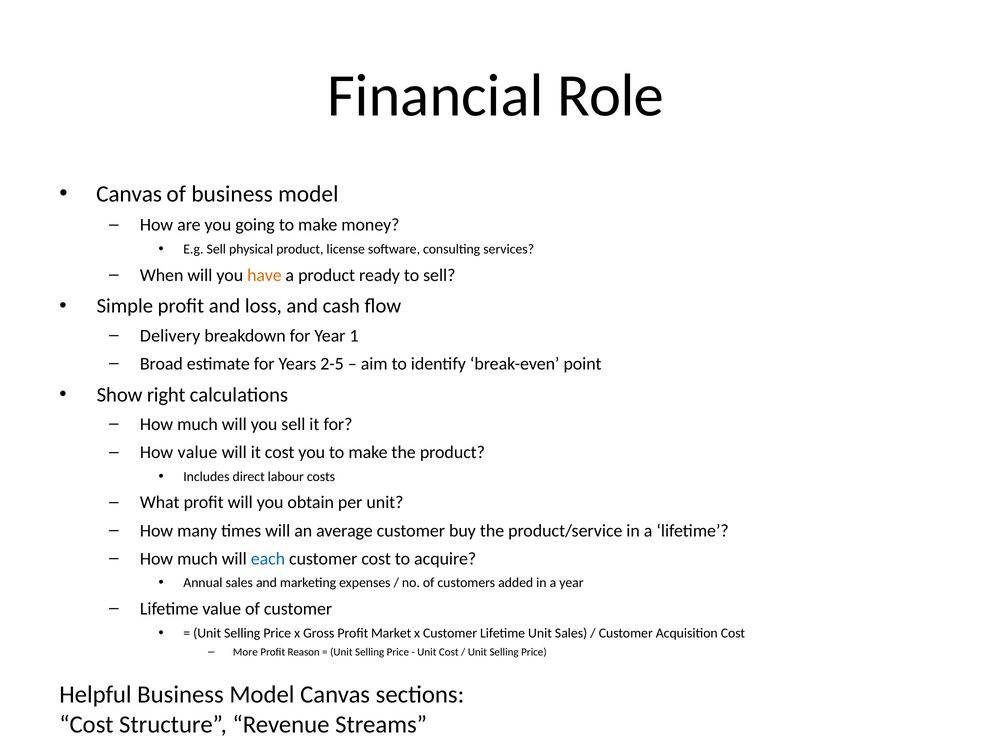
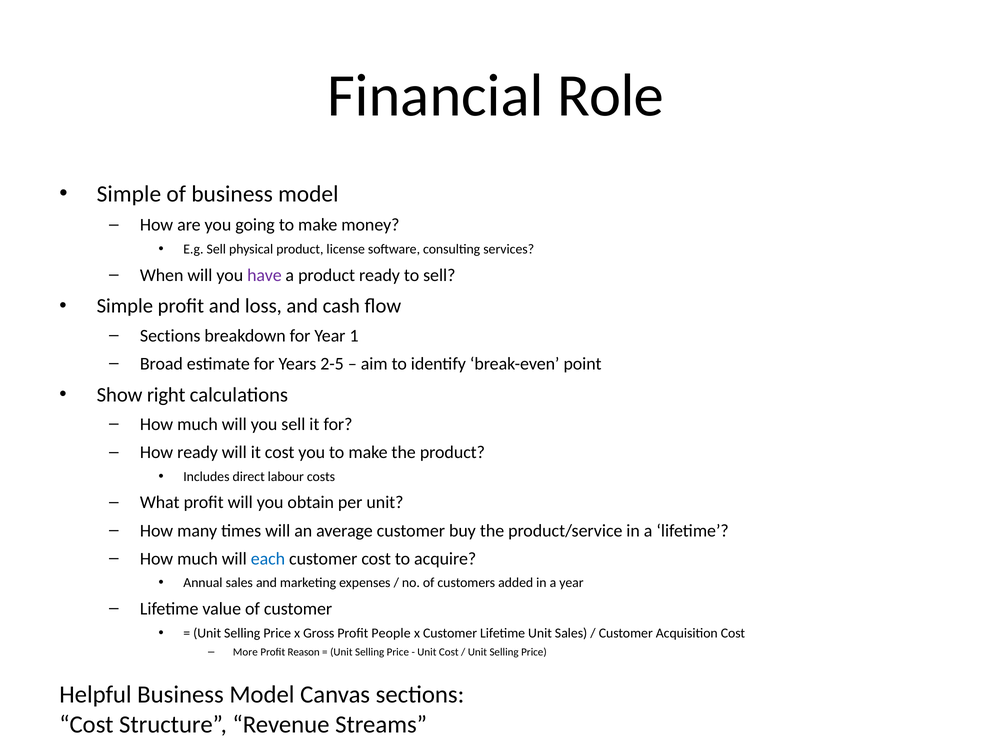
Canvas: Canvas -> Simple (129, 194)
have colour: orange -> purple (264, 275)
Delivery: Delivery -> Sections (170, 336)
How value: value -> ready (198, 453)
Market: Market -> People (391, 633)
